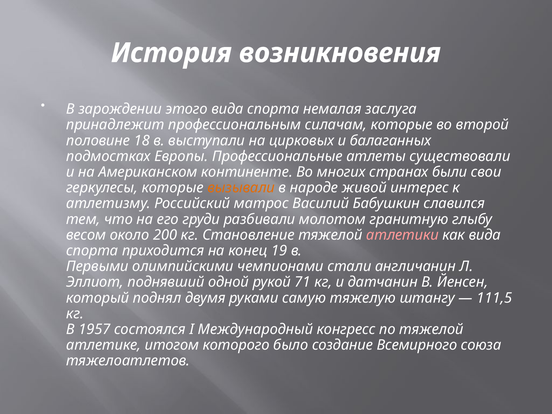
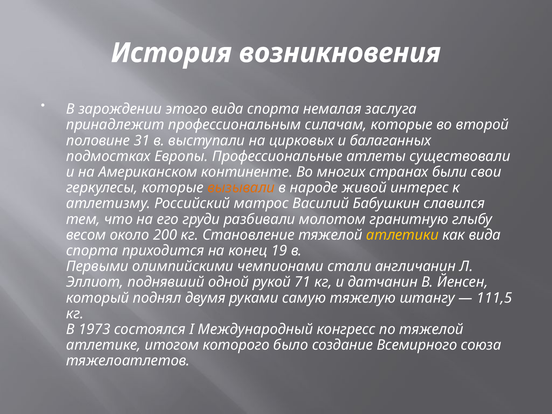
18: 18 -> 31 (142, 141)
атлетики colour: pink -> yellow (402, 235)
1957: 1957 -> 1973 (94, 329)
